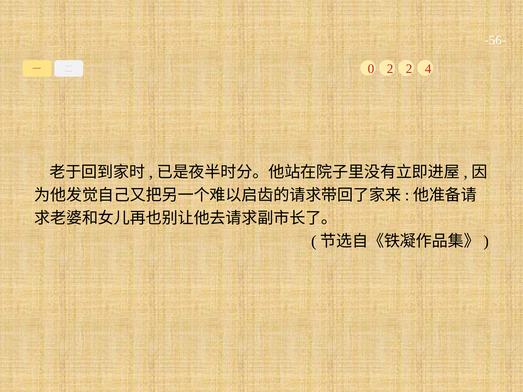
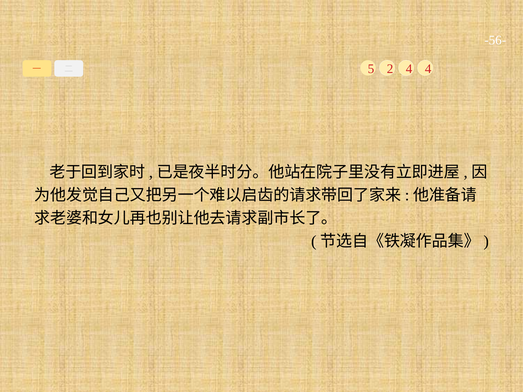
0: 0 -> 5 (371, 69)
2 2: 2 -> 4 (409, 69)
